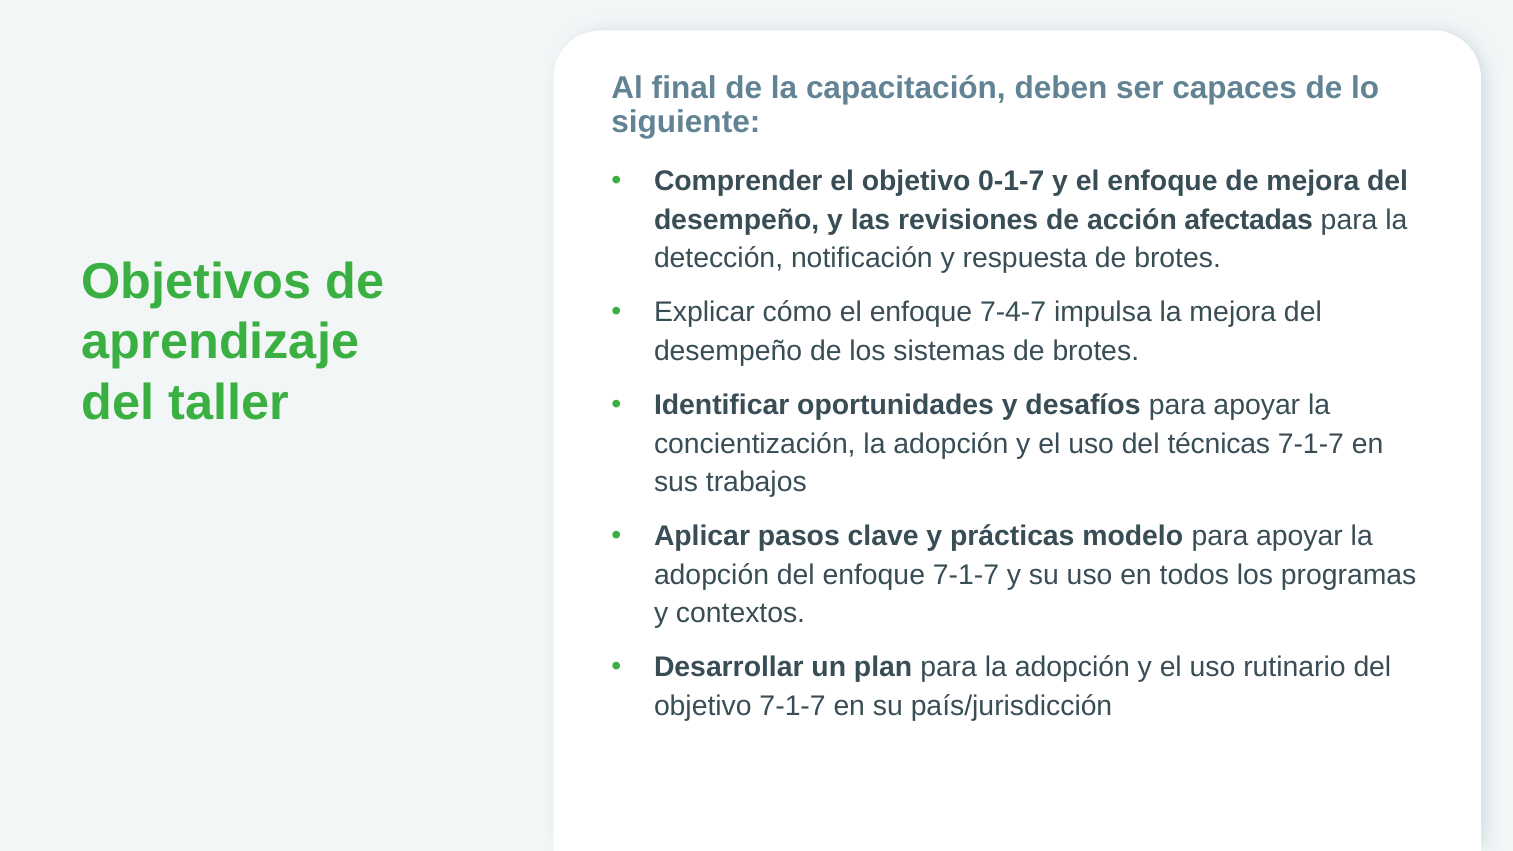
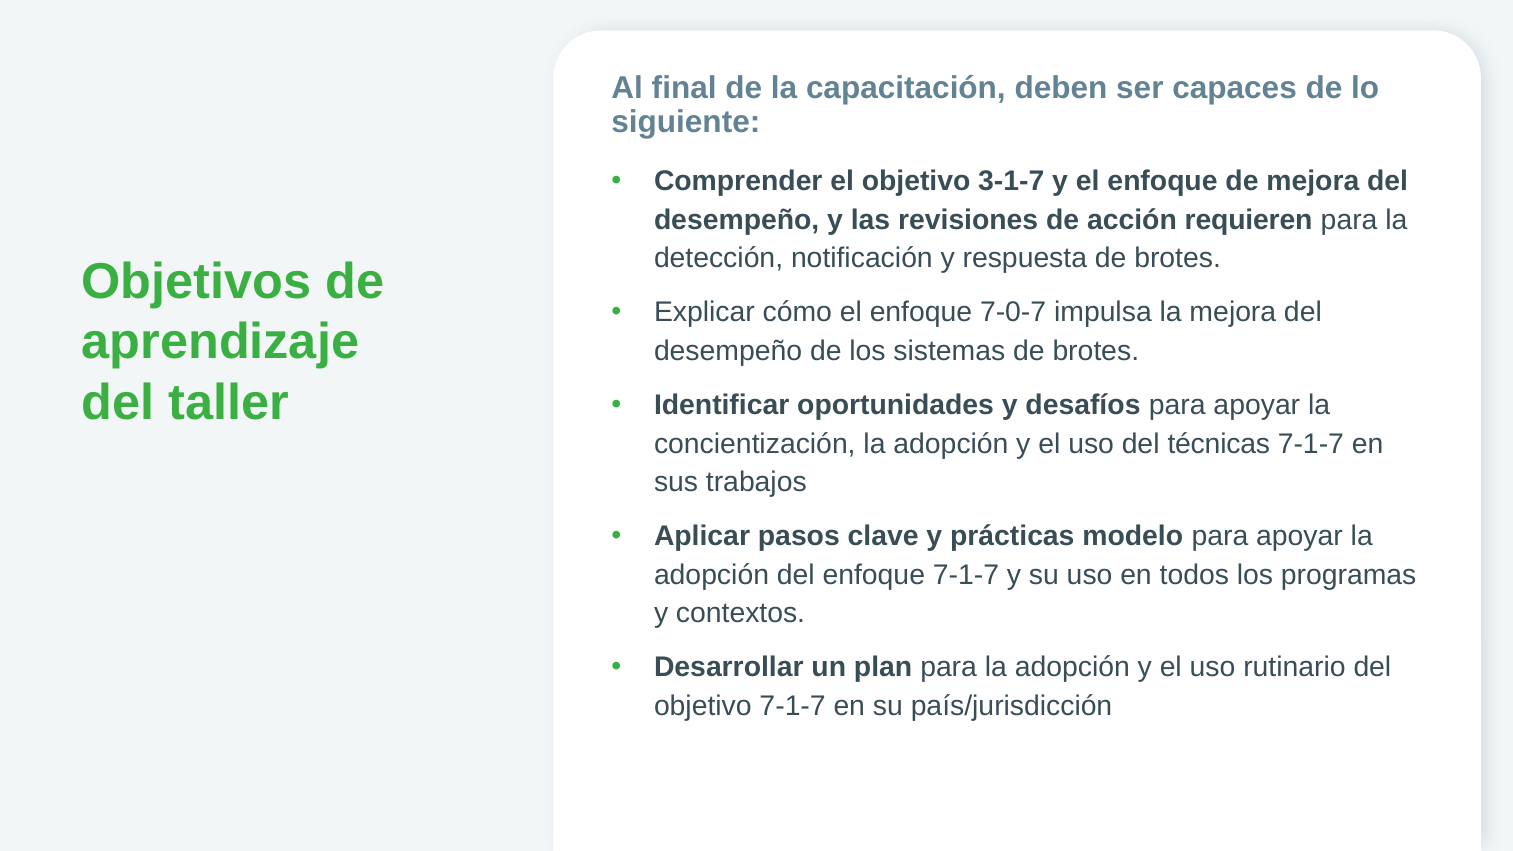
0-1-7: 0-1-7 -> 3-1-7 (1011, 181)
afectadas: afectadas -> requieren (1249, 220)
7-4-7: 7-4-7 -> 7-0-7 (1013, 313)
